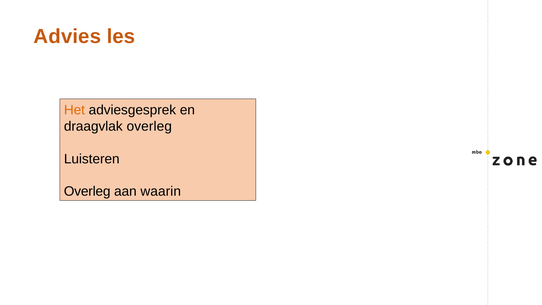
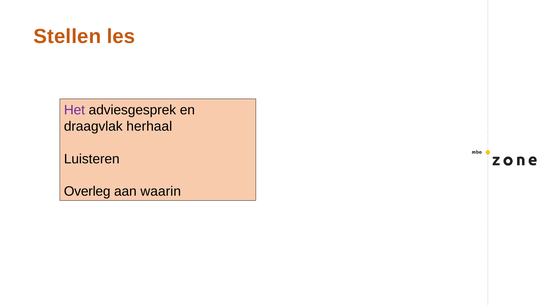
Advies: Advies -> Stellen (67, 36)
Het colour: orange -> purple (74, 110)
draagvlak overleg: overleg -> herhaal (149, 126)
